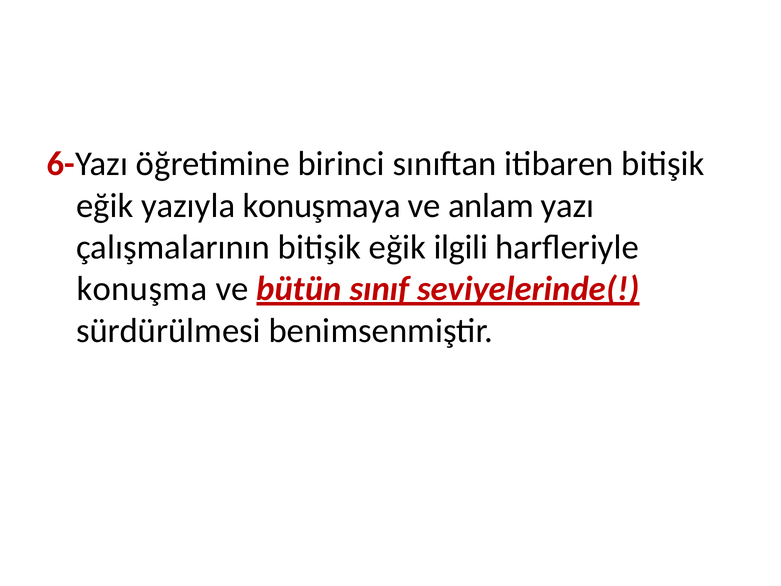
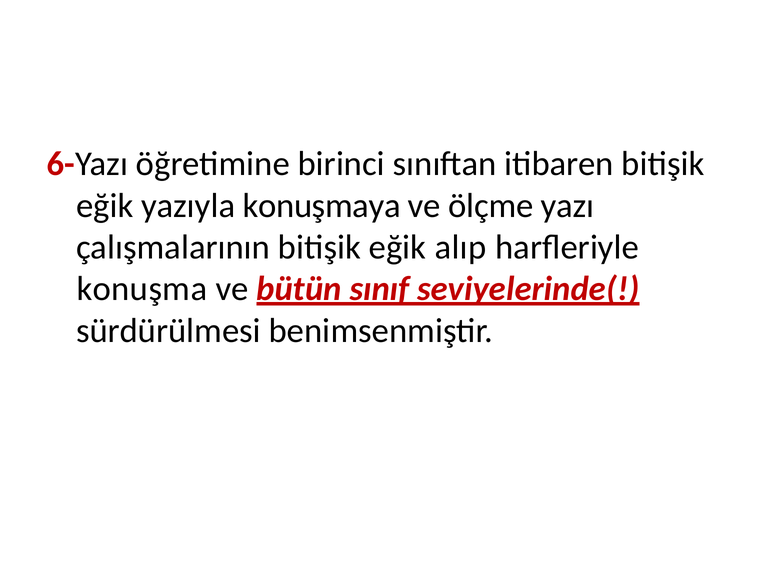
anlam: anlam -> ölçme (491, 206)
ilgili: ilgili -> alıp (460, 247)
